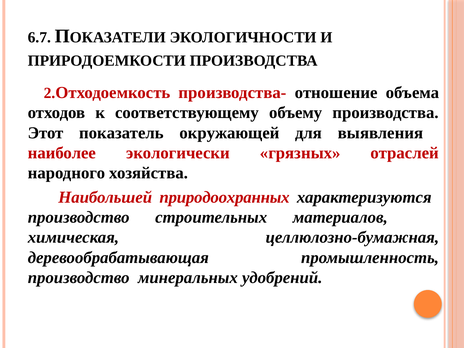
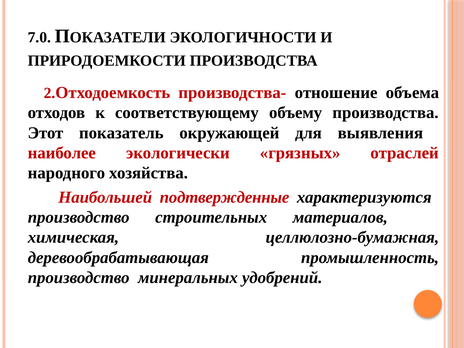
6.7: 6.7 -> 7.0 (39, 37)
природоохранных: природоохранных -> подтвержденные (225, 197)
